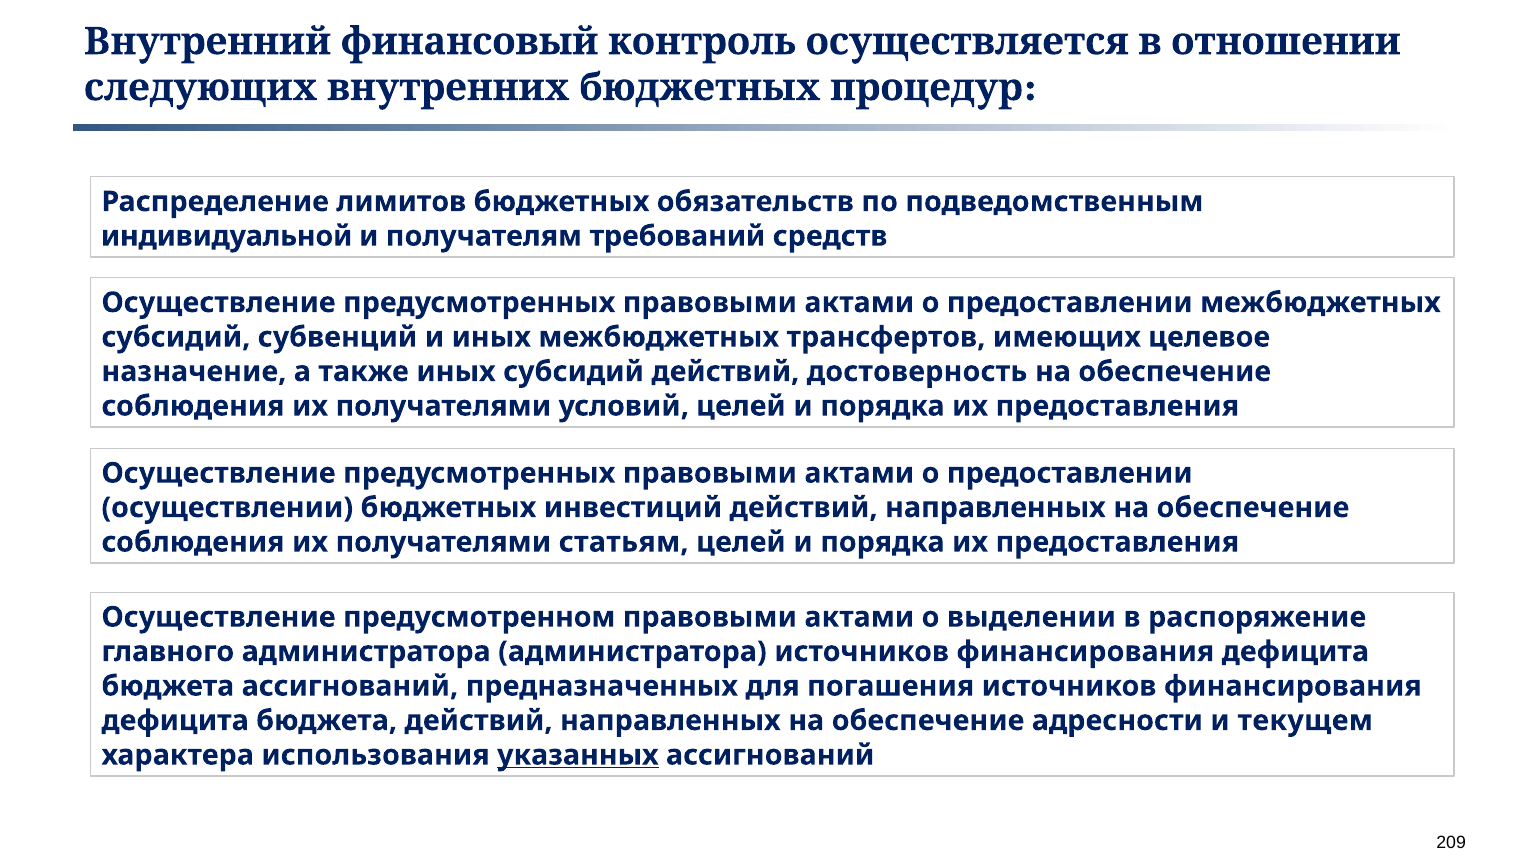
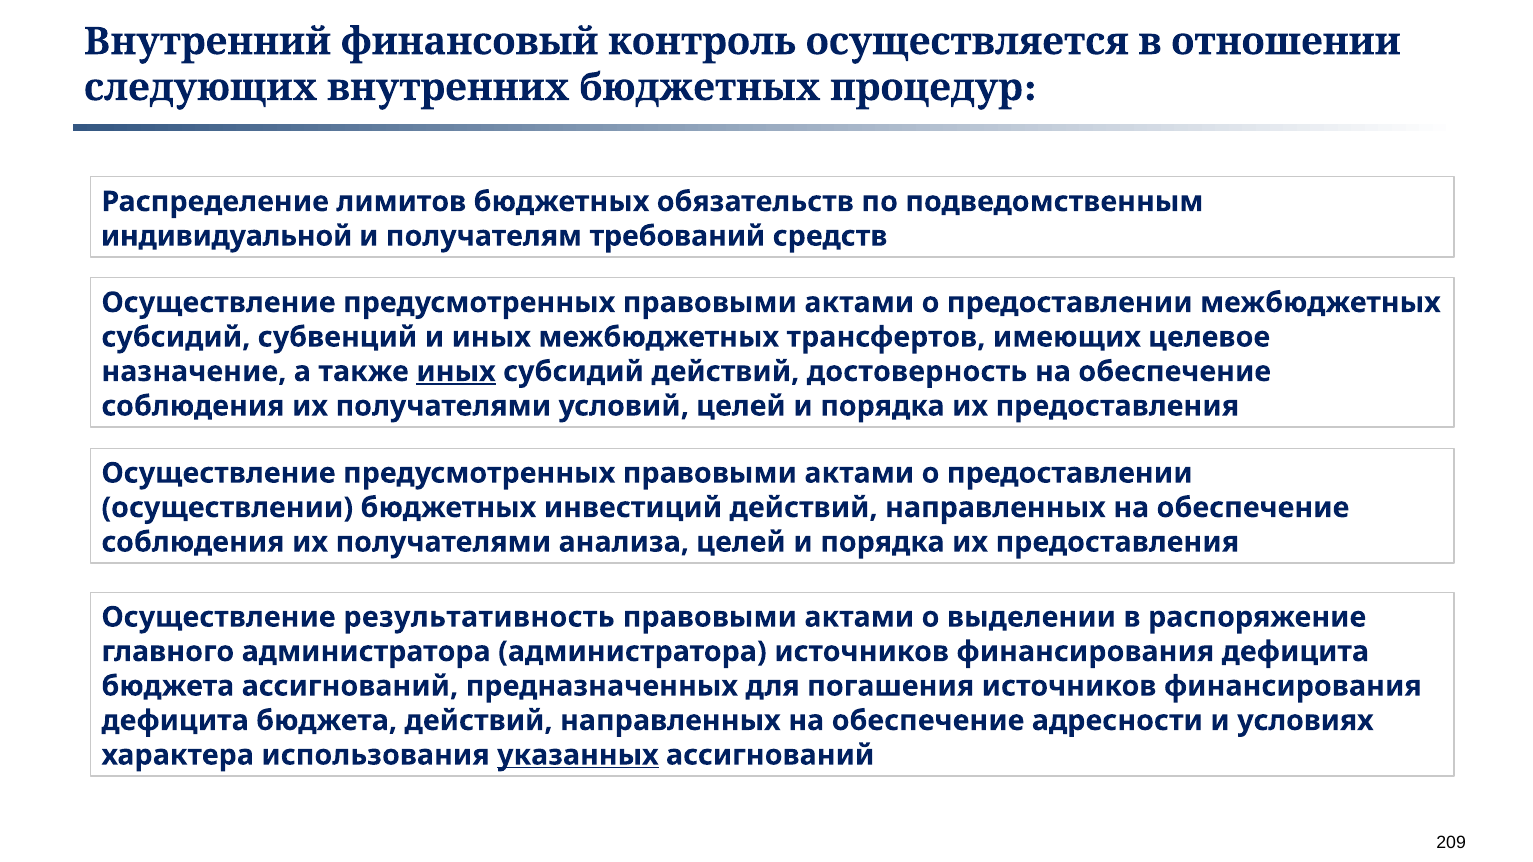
иных underline: none -> present (456, 372)
статьям: статьям -> анализа (624, 542)
предусмотренном: предусмотренном -> результативность (479, 617)
текущем: текущем -> условиях (1305, 721)
